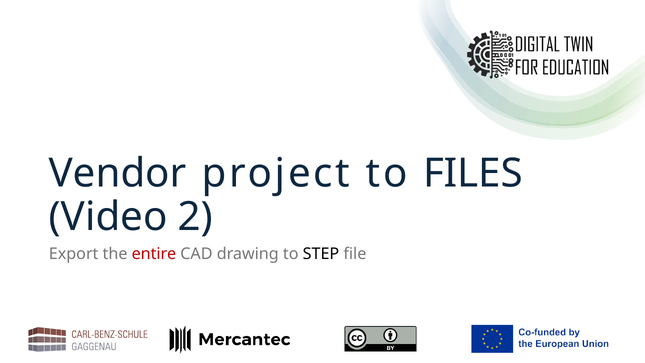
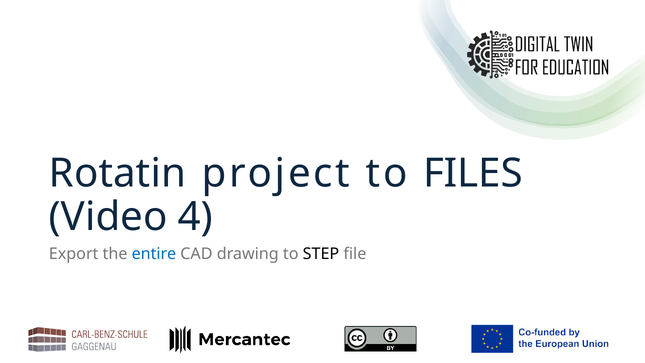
Vendor: Vendor -> Rotatin (117, 173)
2: 2 -> 4 (195, 217)
entire colour: red -> blue (154, 254)
